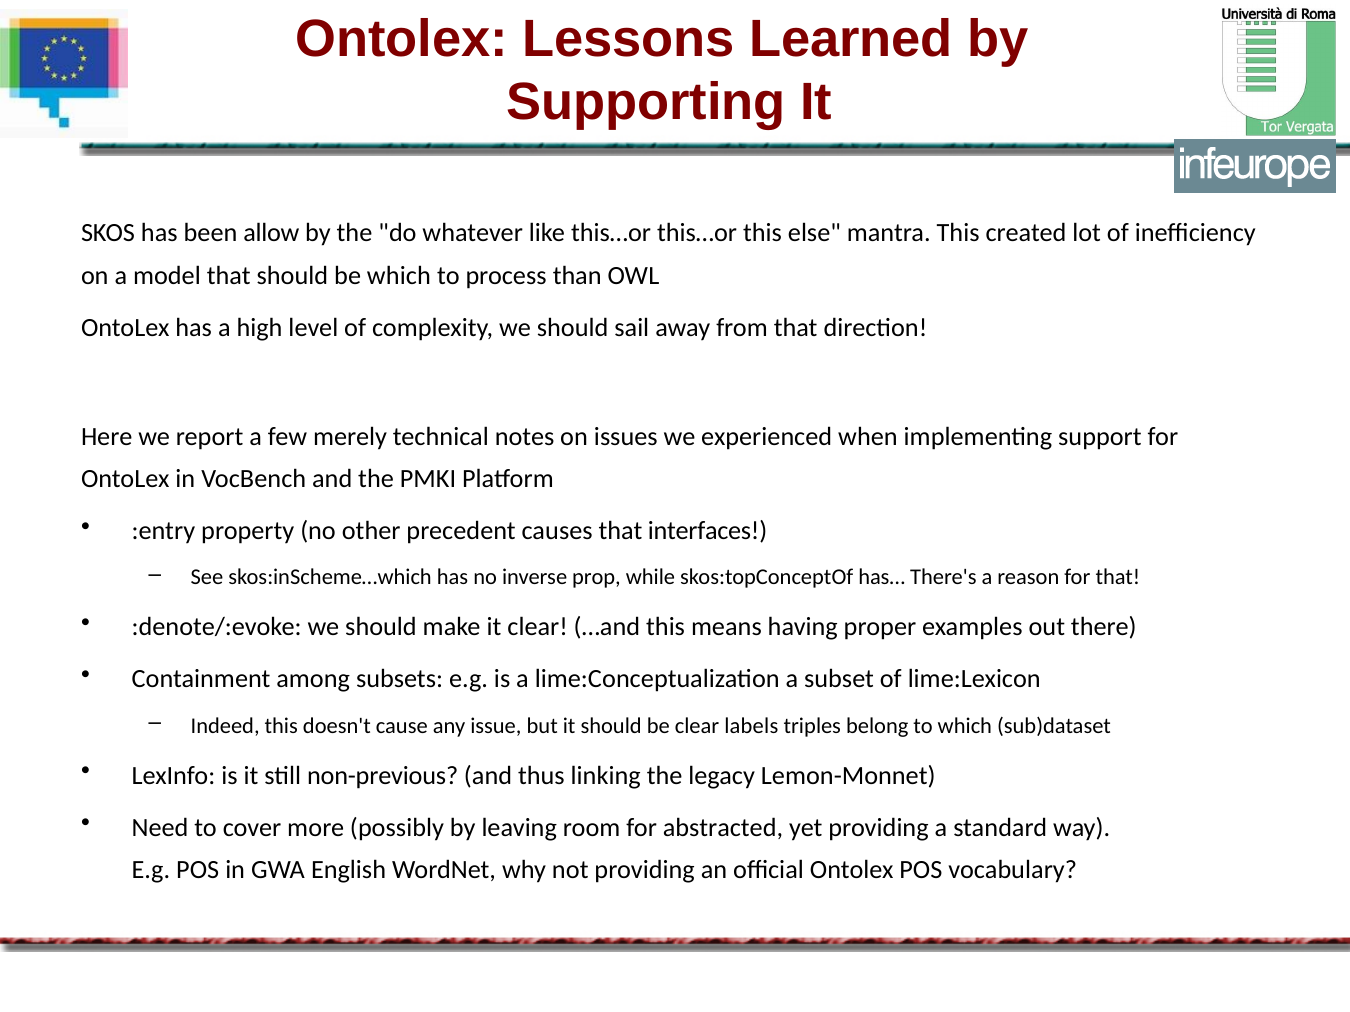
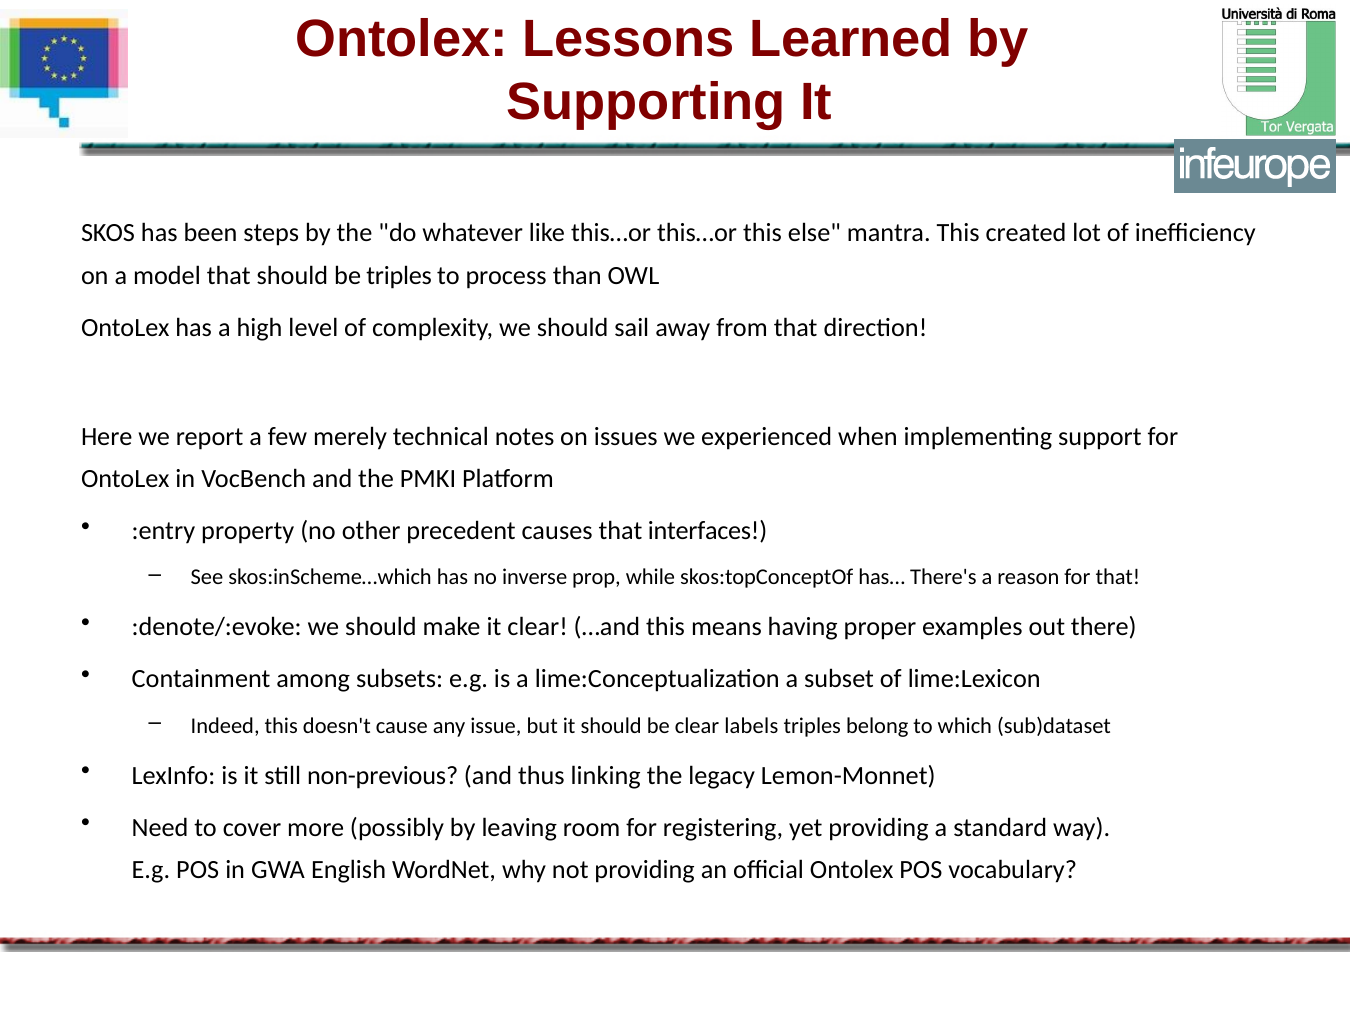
allow: allow -> steps (271, 233)
be which: which -> triples (399, 276)
abstracted: abstracted -> registering (723, 828)
